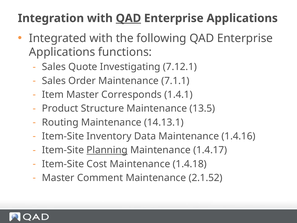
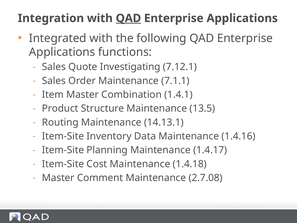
Corresponds: Corresponds -> Combination (132, 95)
Planning underline: present -> none (107, 150)
2.1.52: 2.1.52 -> 2.7.08 (206, 178)
